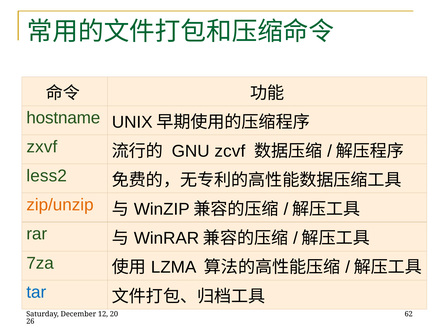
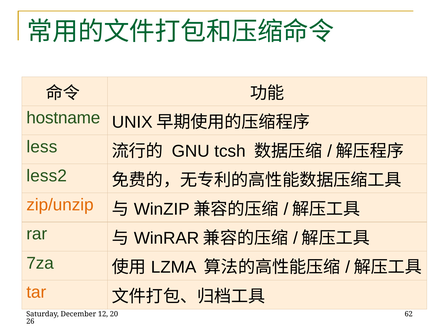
zxvf: zxvf -> less (42, 147)
zcvf: zcvf -> tcsh (230, 151)
tar colour: blue -> orange (36, 292)
